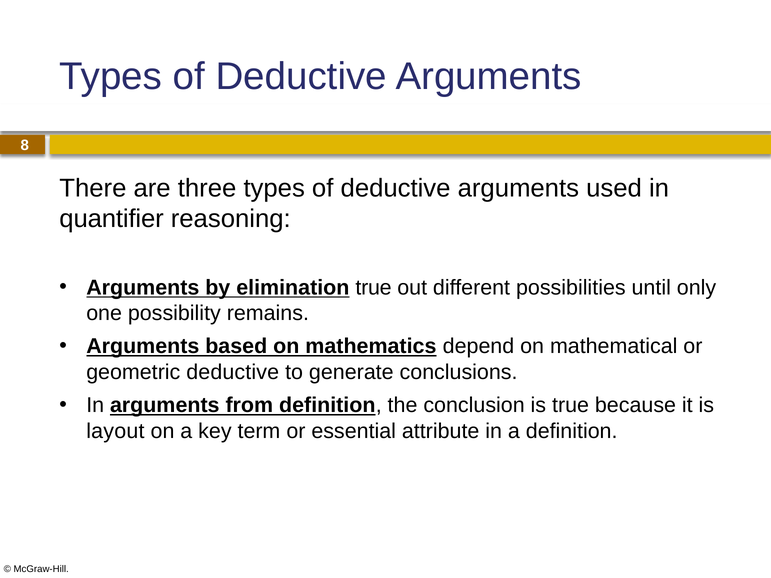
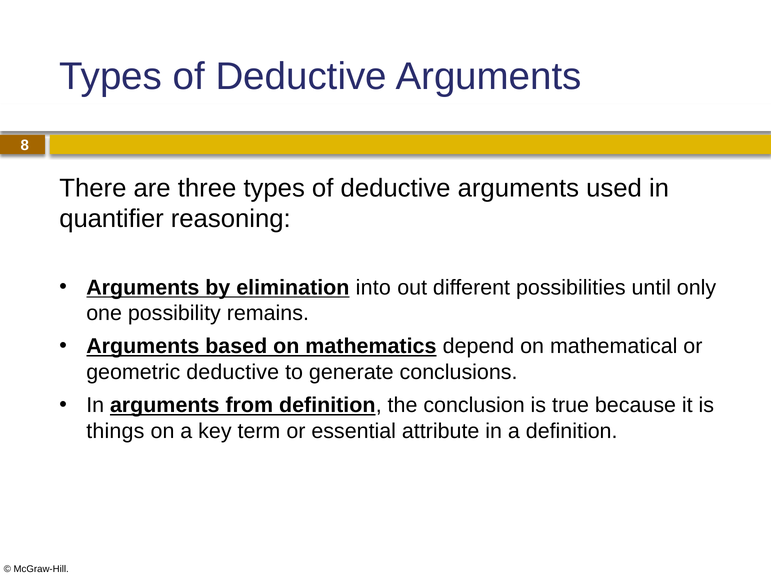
elimination true: true -> into (373, 288)
layout: layout -> things (115, 431)
